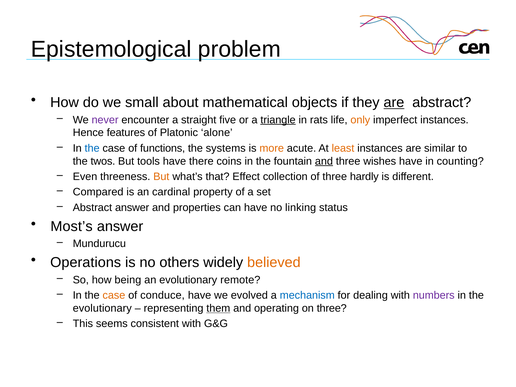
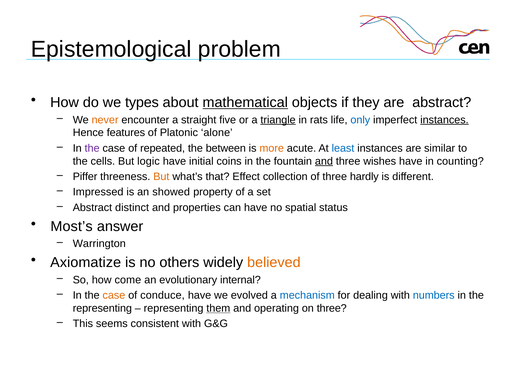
small: small -> types (142, 102)
mathematical underline: none -> present (245, 102)
are underline: present -> none (394, 102)
never colour: purple -> orange (105, 120)
only colour: orange -> blue (360, 120)
instances underline: none -> present (444, 120)
the colour: blue -> purple (92, 148)
functions: functions -> repeated (163, 148)
systems: systems -> between (226, 148)
least colour: orange -> blue (343, 148)
twos: twos -> cells (103, 161)
tools: tools -> logic (148, 161)
there: there -> initial (201, 161)
Even: Even -> Piffer (85, 177)
Compared: Compared -> Impressed (98, 192)
cardinal: cardinal -> showed (171, 192)
Abstract answer: answer -> distinct (132, 208)
linking: linking -> spatial (301, 208)
Mundurucu: Mundurucu -> Warrington (99, 244)
Operations: Operations -> Axiomatize (86, 262)
being: being -> come (128, 280)
remote: remote -> internal (240, 280)
numbers colour: purple -> blue (434, 295)
evolutionary: evolutionary -> representing (102, 308)
